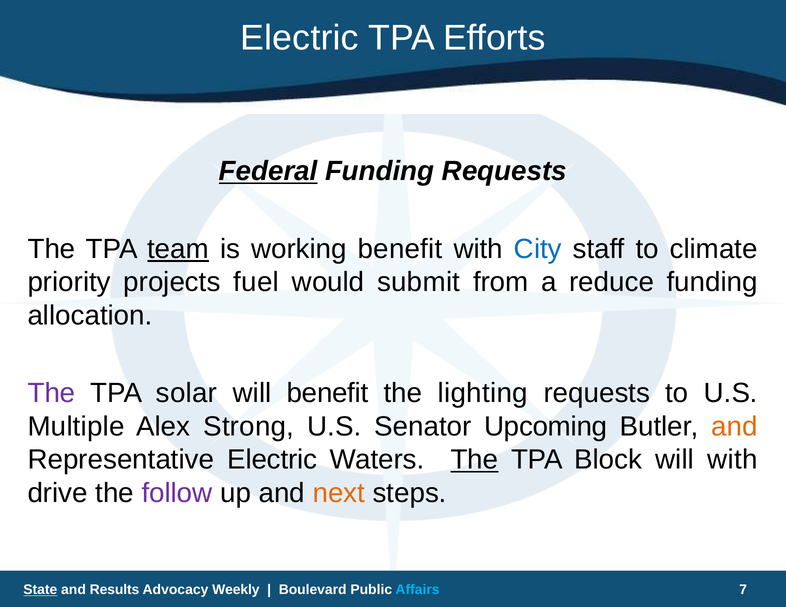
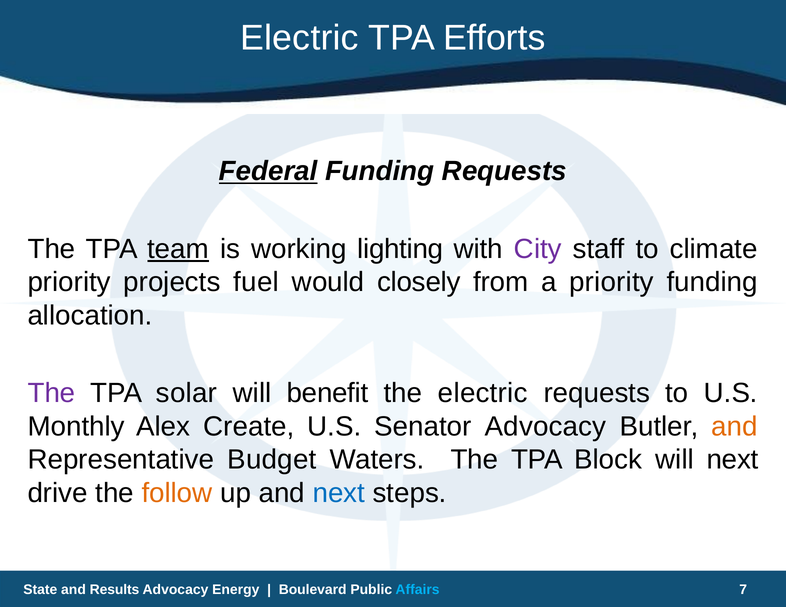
working benefit: benefit -> lighting (400, 249)
City colour: blue -> purple (538, 249)
submit: submit -> closely (419, 282)
a reduce: reduce -> priority (612, 282)
the lighting: lighting -> electric (483, 393)
Multiple: Multiple -> Monthly (76, 427)
Strong: Strong -> Create (249, 427)
Senator Upcoming: Upcoming -> Advocacy (546, 427)
Representative Electric: Electric -> Budget (272, 460)
The underline: present -> none (474, 460)
will with: with -> next (733, 460)
follow colour: purple -> orange (177, 493)
next colour: orange -> blue (339, 493)
State underline: present -> none (40, 590)
Weekly: Weekly -> Energy (236, 590)
